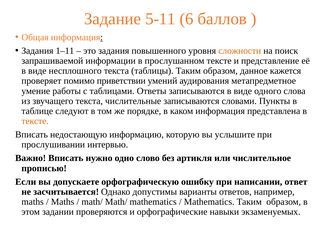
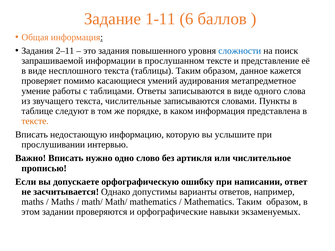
5-11: 5-11 -> 1-11 (160, 19)
1–11: 1–11 -> 2–11 (65, 51)
сложности colour: orange -> blue (240, 51)
приветствии: приветствии -> касающиеся (121, 81)
